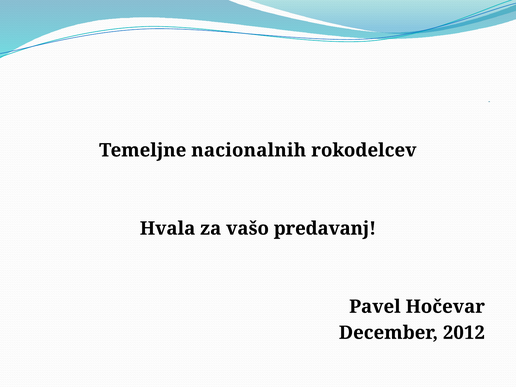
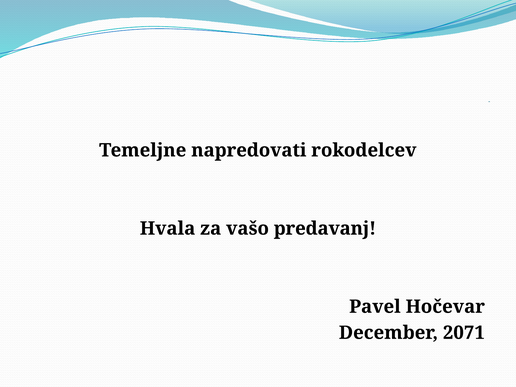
nacionalnih: nacionalnih -> napredovati (249, 150)
2012: 2012 -> 2071 (464, 333)
